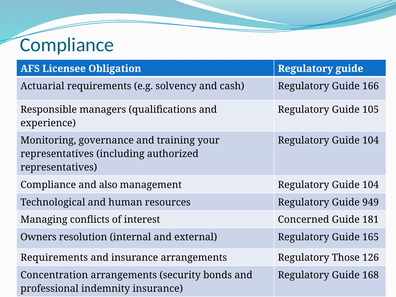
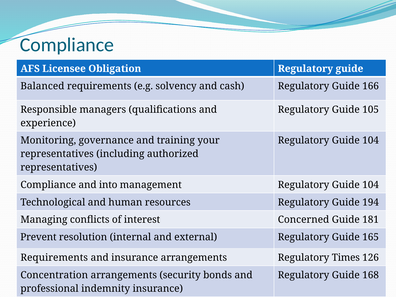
Actuarial: Actuarial -> Balanced (42, 86)
also: also -> into (108, 185)
949: 949 -> 194 (371, 202)
Owners: Owners -> Prevent (38, 237)
Those: Those -> Times (346, 258)
